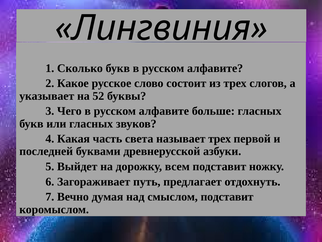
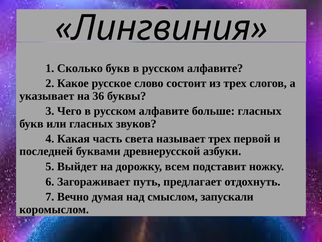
52: 52 -> 36 (98, 96)
смыслом подставит: подставит -> запускали (227, 196)
